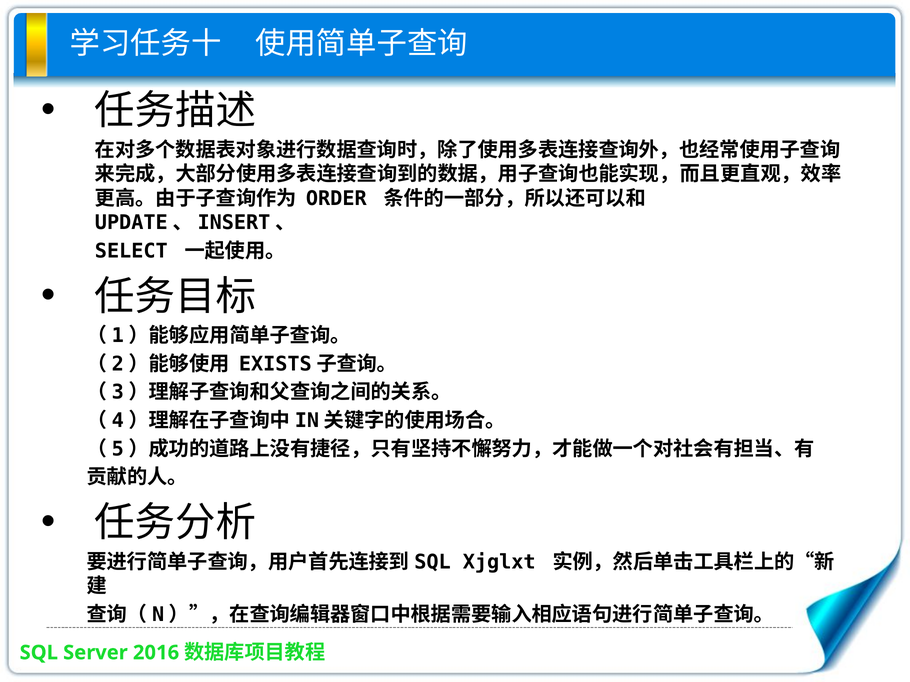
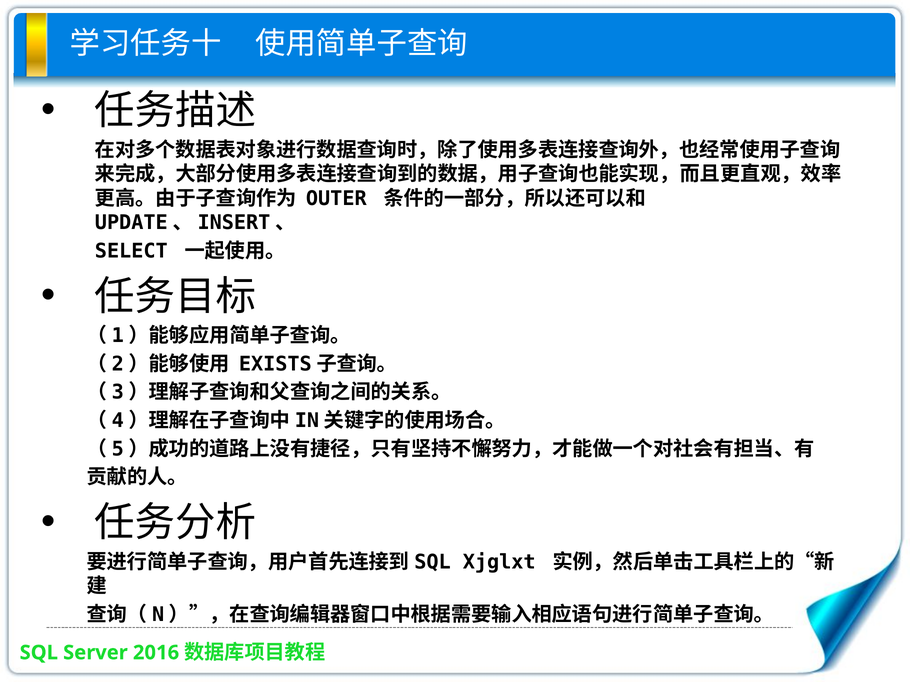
ORDER: ORDER -> OUTER (336, 199)
